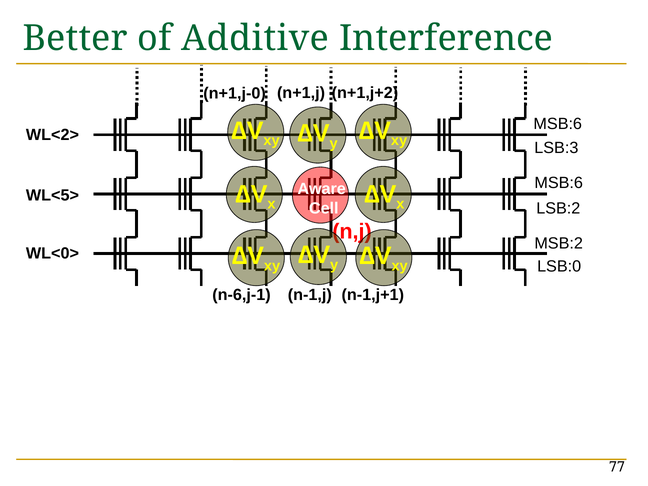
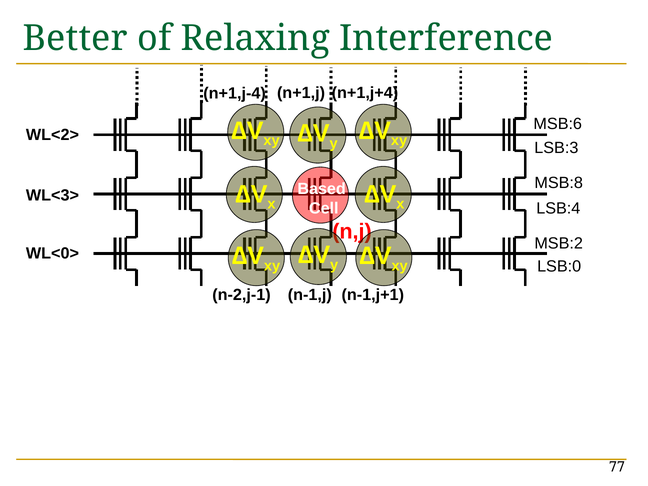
Additive: Additive -> Relaxing (255, 38)
n+1,j-0: n+1,j-0 -> n+1,j-4 (235, 93)
n+1,j+2: n+1,j+2 -> n+1,j+4 (365, 93)
MSB:6: MSB:6 -> MSB:8 (559, 183)
Aware: Aware -> Based (322, 189)
WL<5>: WL<5> -> WL<3> (52, 196)
LSB:2: LSB:2 -> LSB:4 (558, 209)
n-6,j-1: n-6,j-1 -> n-2,j-1 (241, 295)
